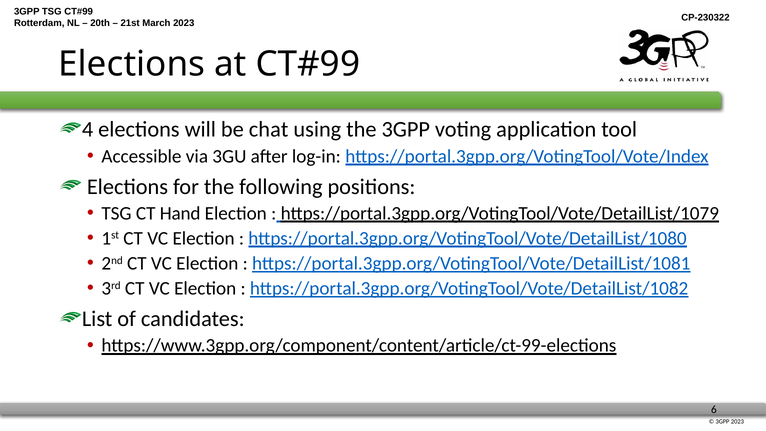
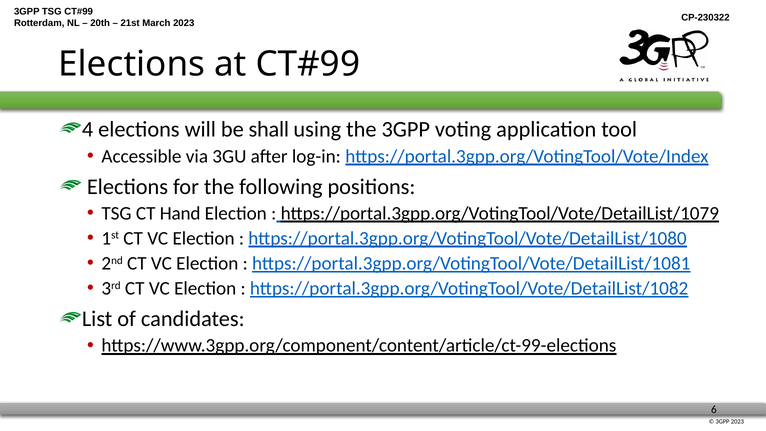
chat: chat -> shall (269, 130)
